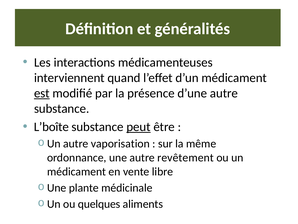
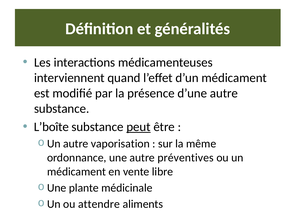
est underline: present -> none (42, 93)
revêtement: revêtement -> préventives (186, 157)
quelques: quelques -> attendre (99, 204)
